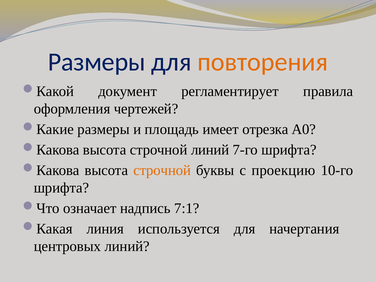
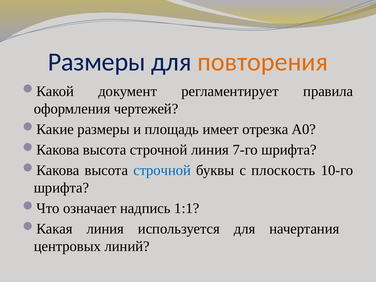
строчной линий: линий -> линия (210, 150)
строчной colour: orange -> blue (162, 170)
проекцию: проекцию -> плоскость (283, 170)
7:1: 7:1 -> 1:1 (187, 208)
